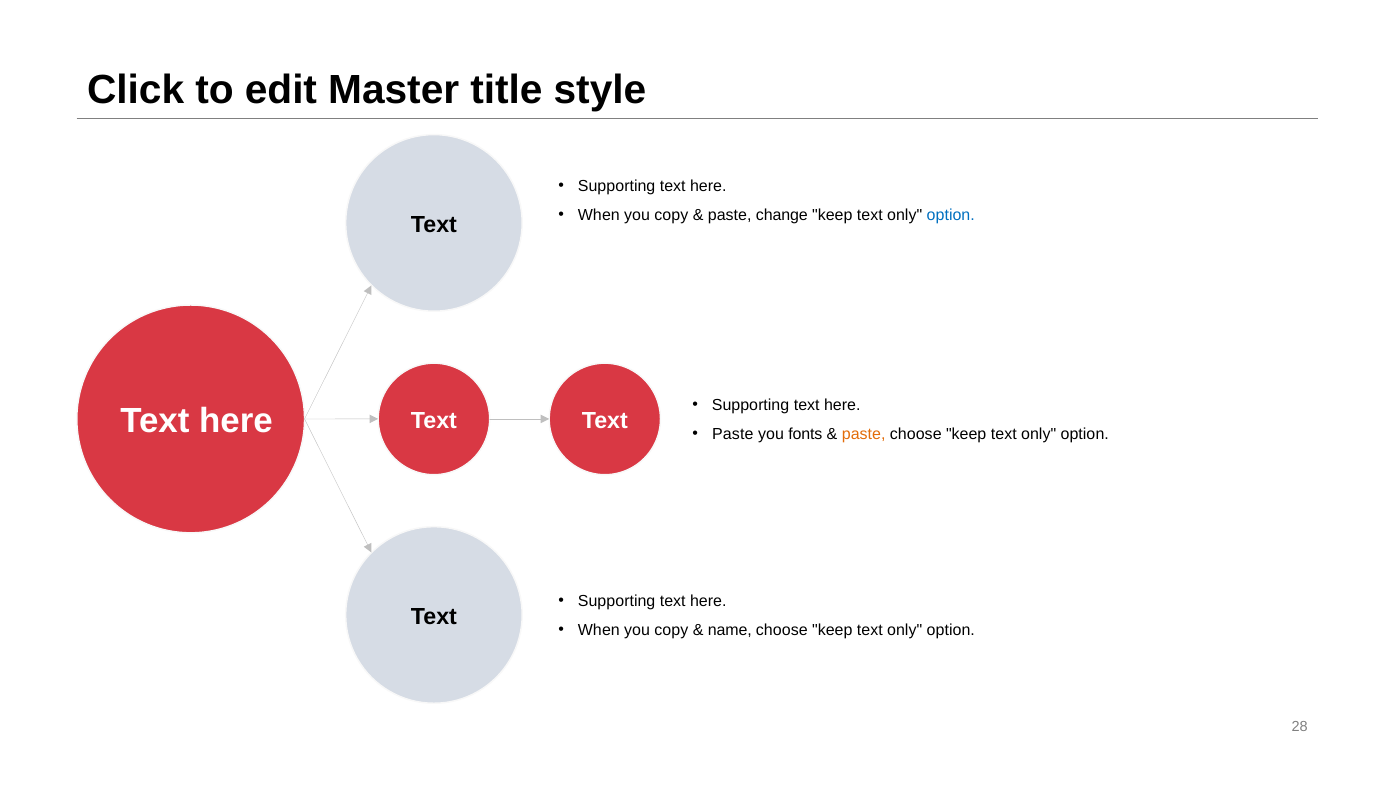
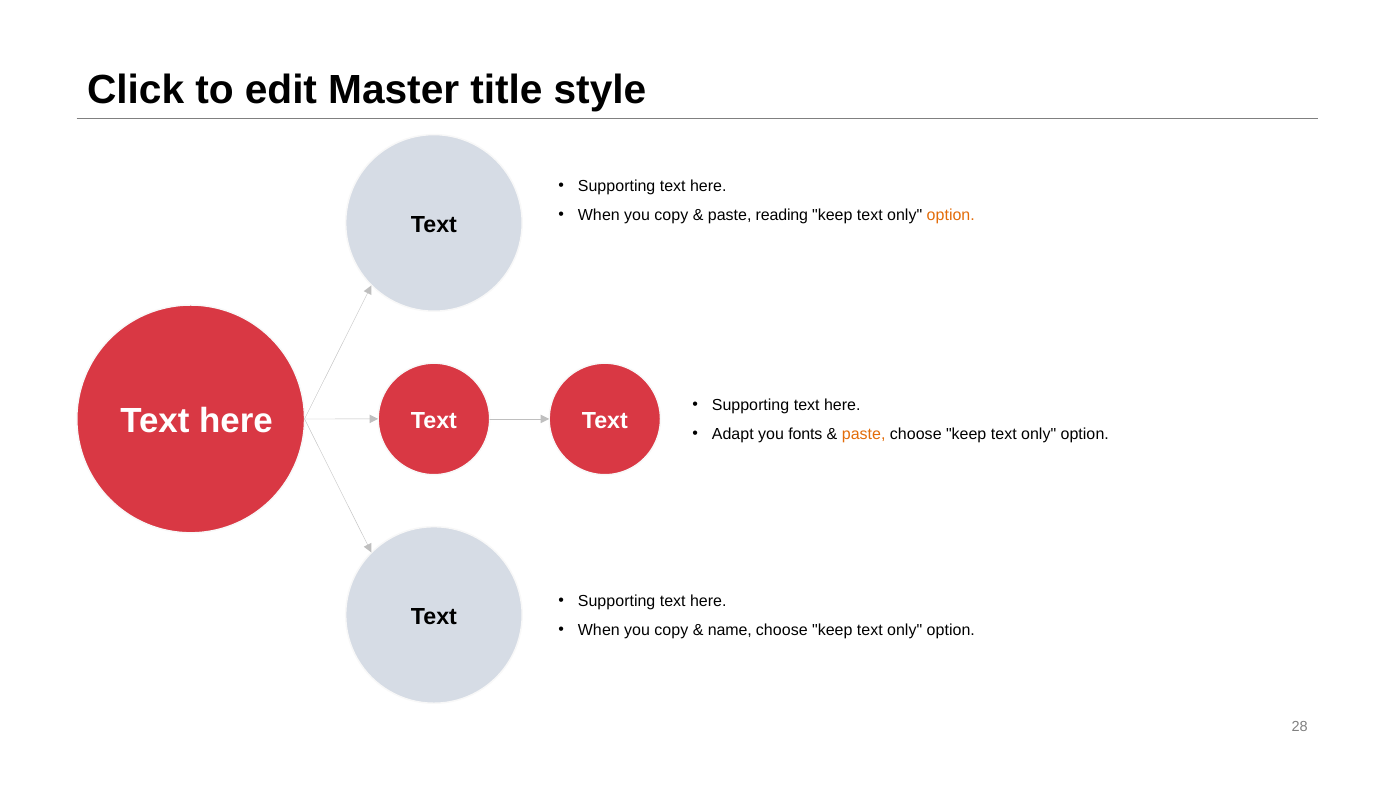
change: change -> reading (782, 215)
option colour: blue -> orange (951, 215)
Paste: Paste -> Adapt (733, 434)
